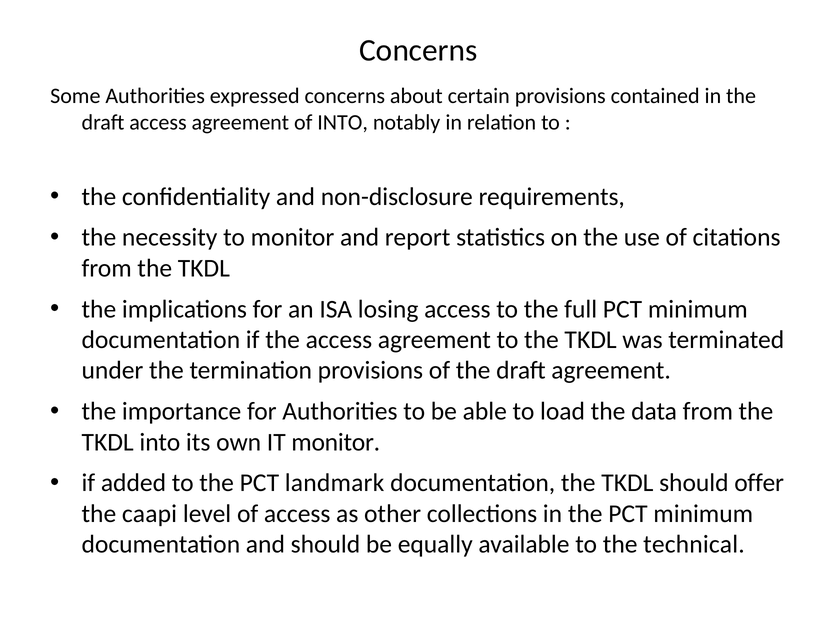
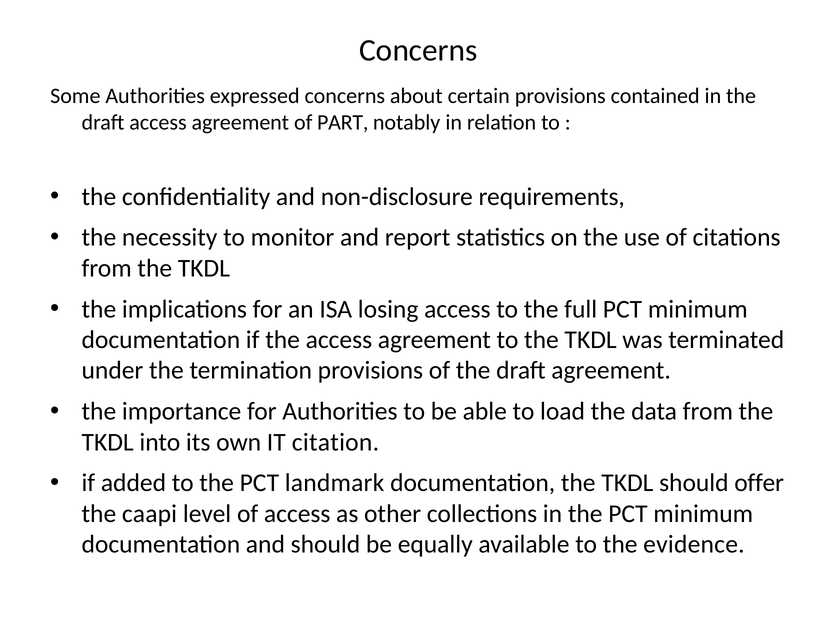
of INTO: INTO -> PART (343, 122)
IT monitor: monitor -> citation (335, 442)
technical: technical -> evidence (694, 544)
